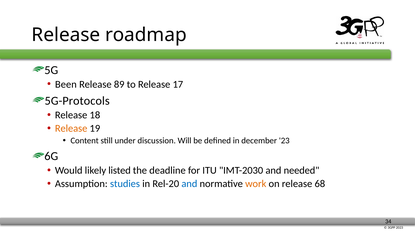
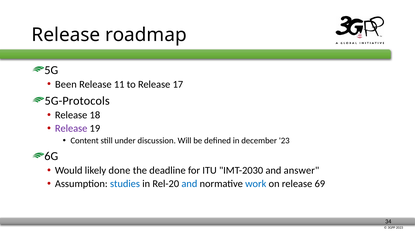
89: 89 -> 11 (119, 84)
Release colour: orange -> purple (71, 129)
listed: listed -> done (119, 171)
needed: needed -> answer (301, 171)
work colour: orange -> blue (256, 184)
68: 68 -> 69 (320, 184)
